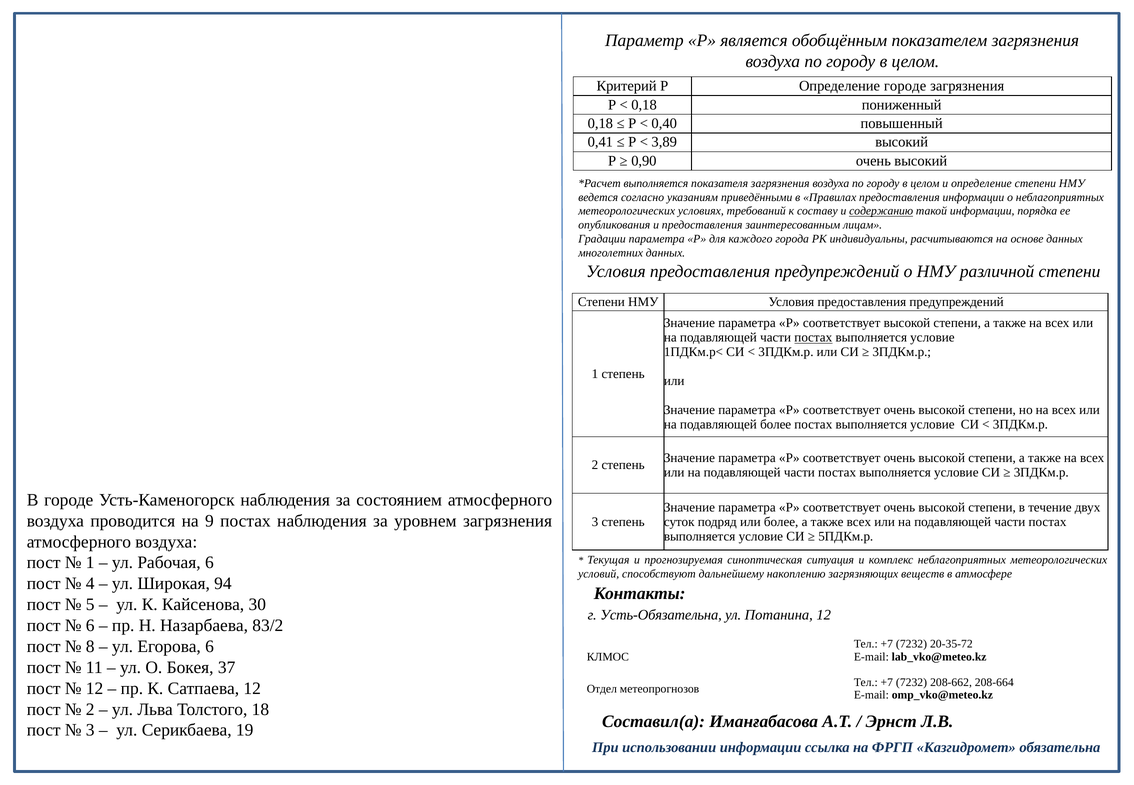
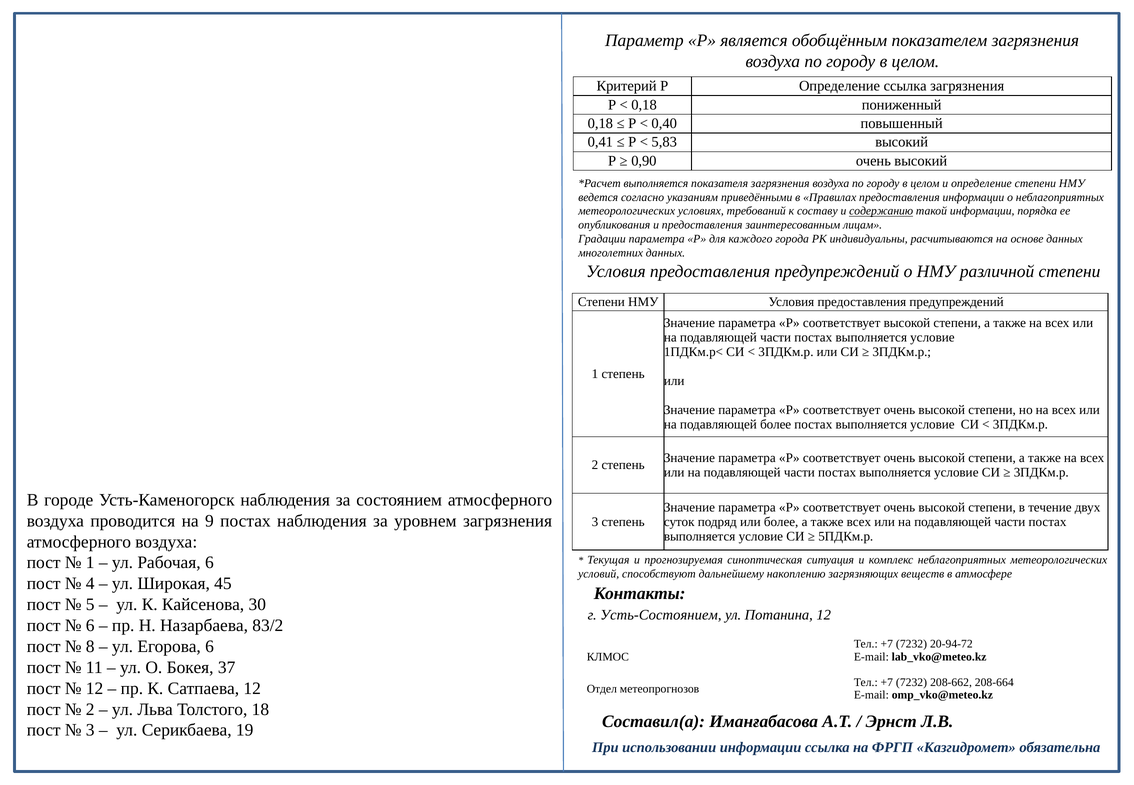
Определение городе: городе -> ссылка (905, 86)
3,89: 3,89 -> 5,83 (664, 142)
постах underline: present -> none (813, 338)
94: 94 -> 45 (223, 584)
Усть-Обязательна: Усть-Обязательна -> Усть-Состоянием (661, 615)
20-35-72: 20-35-72 -> 20-94-72 (951, 644)
